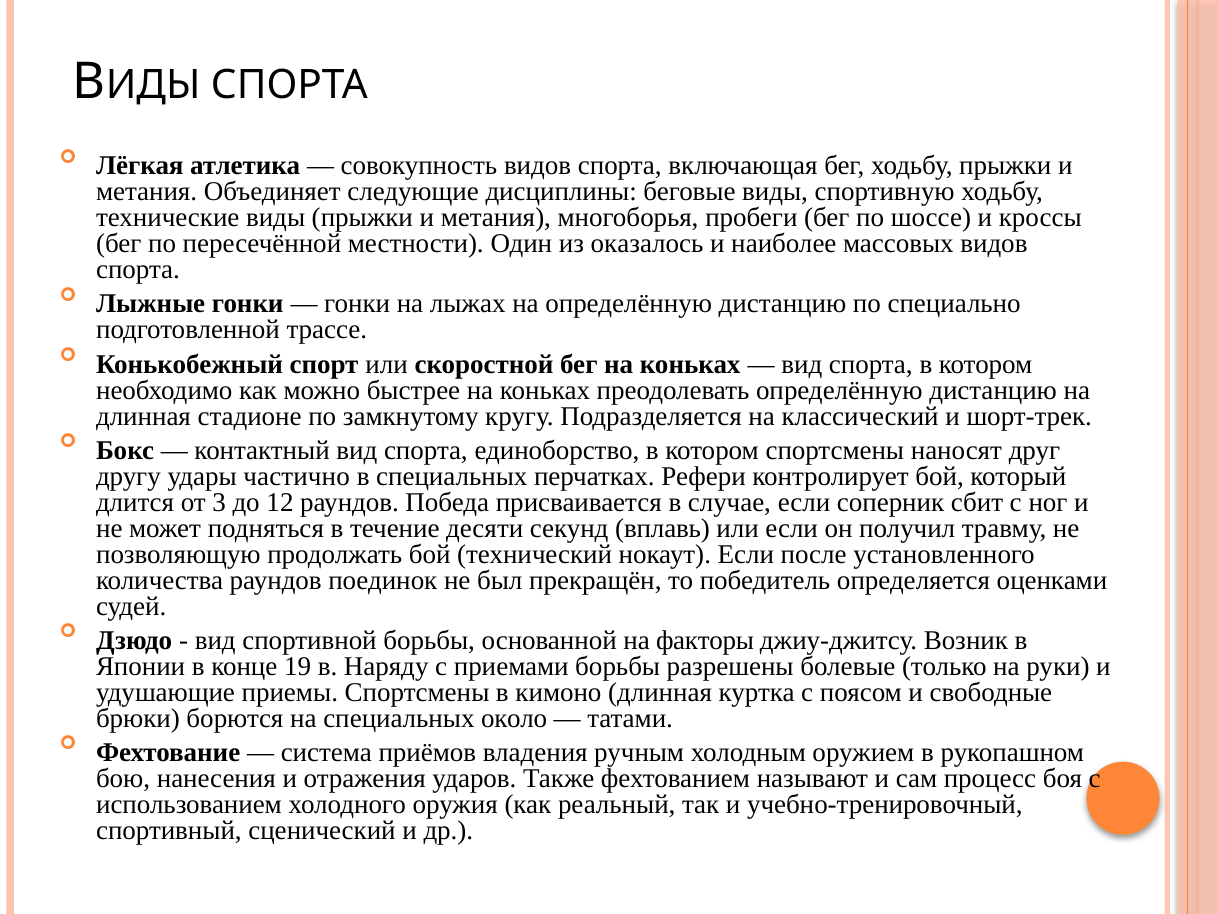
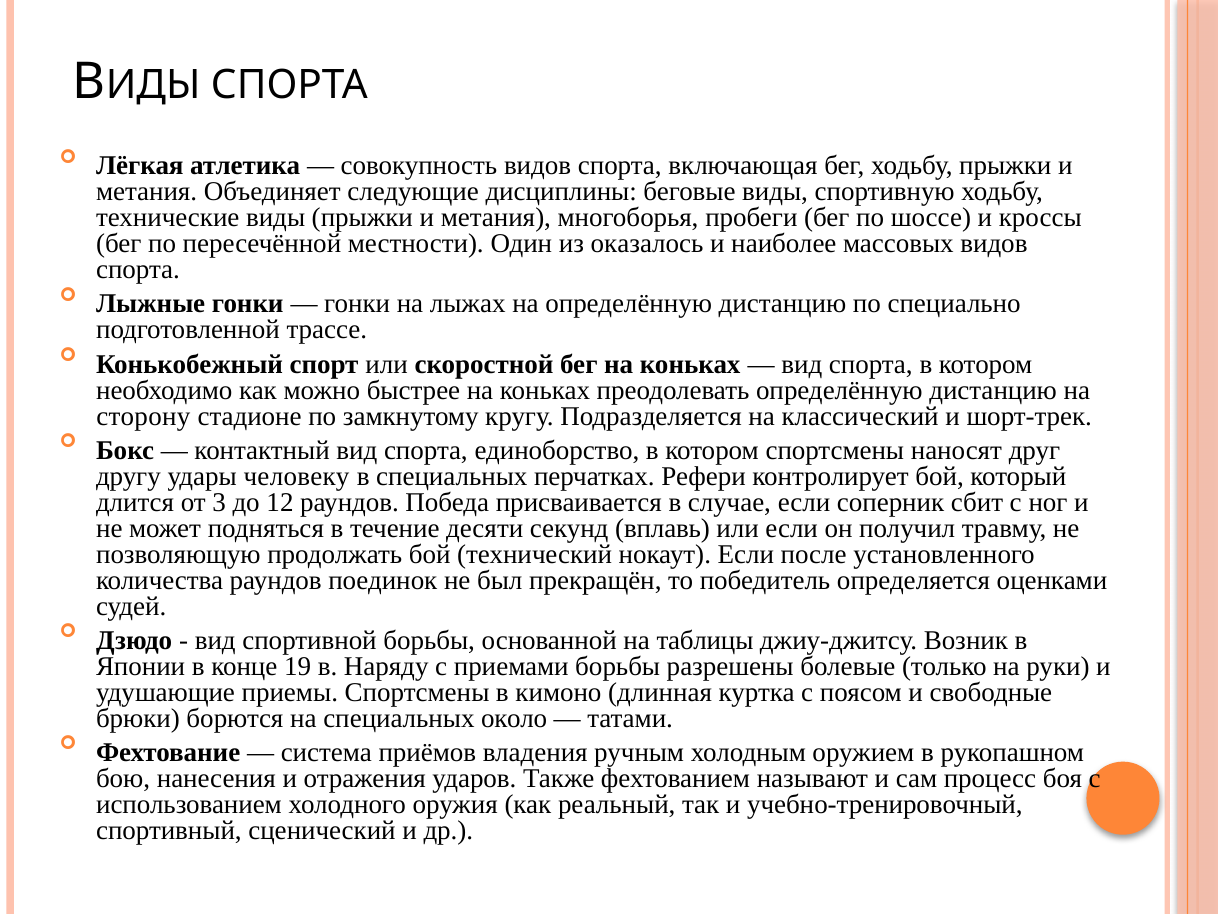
длинная: длинная -> сторону (143, 416)
частично: частично -> человеку (297, 476)
факторы: факторы -> таблицы (705, 640)
